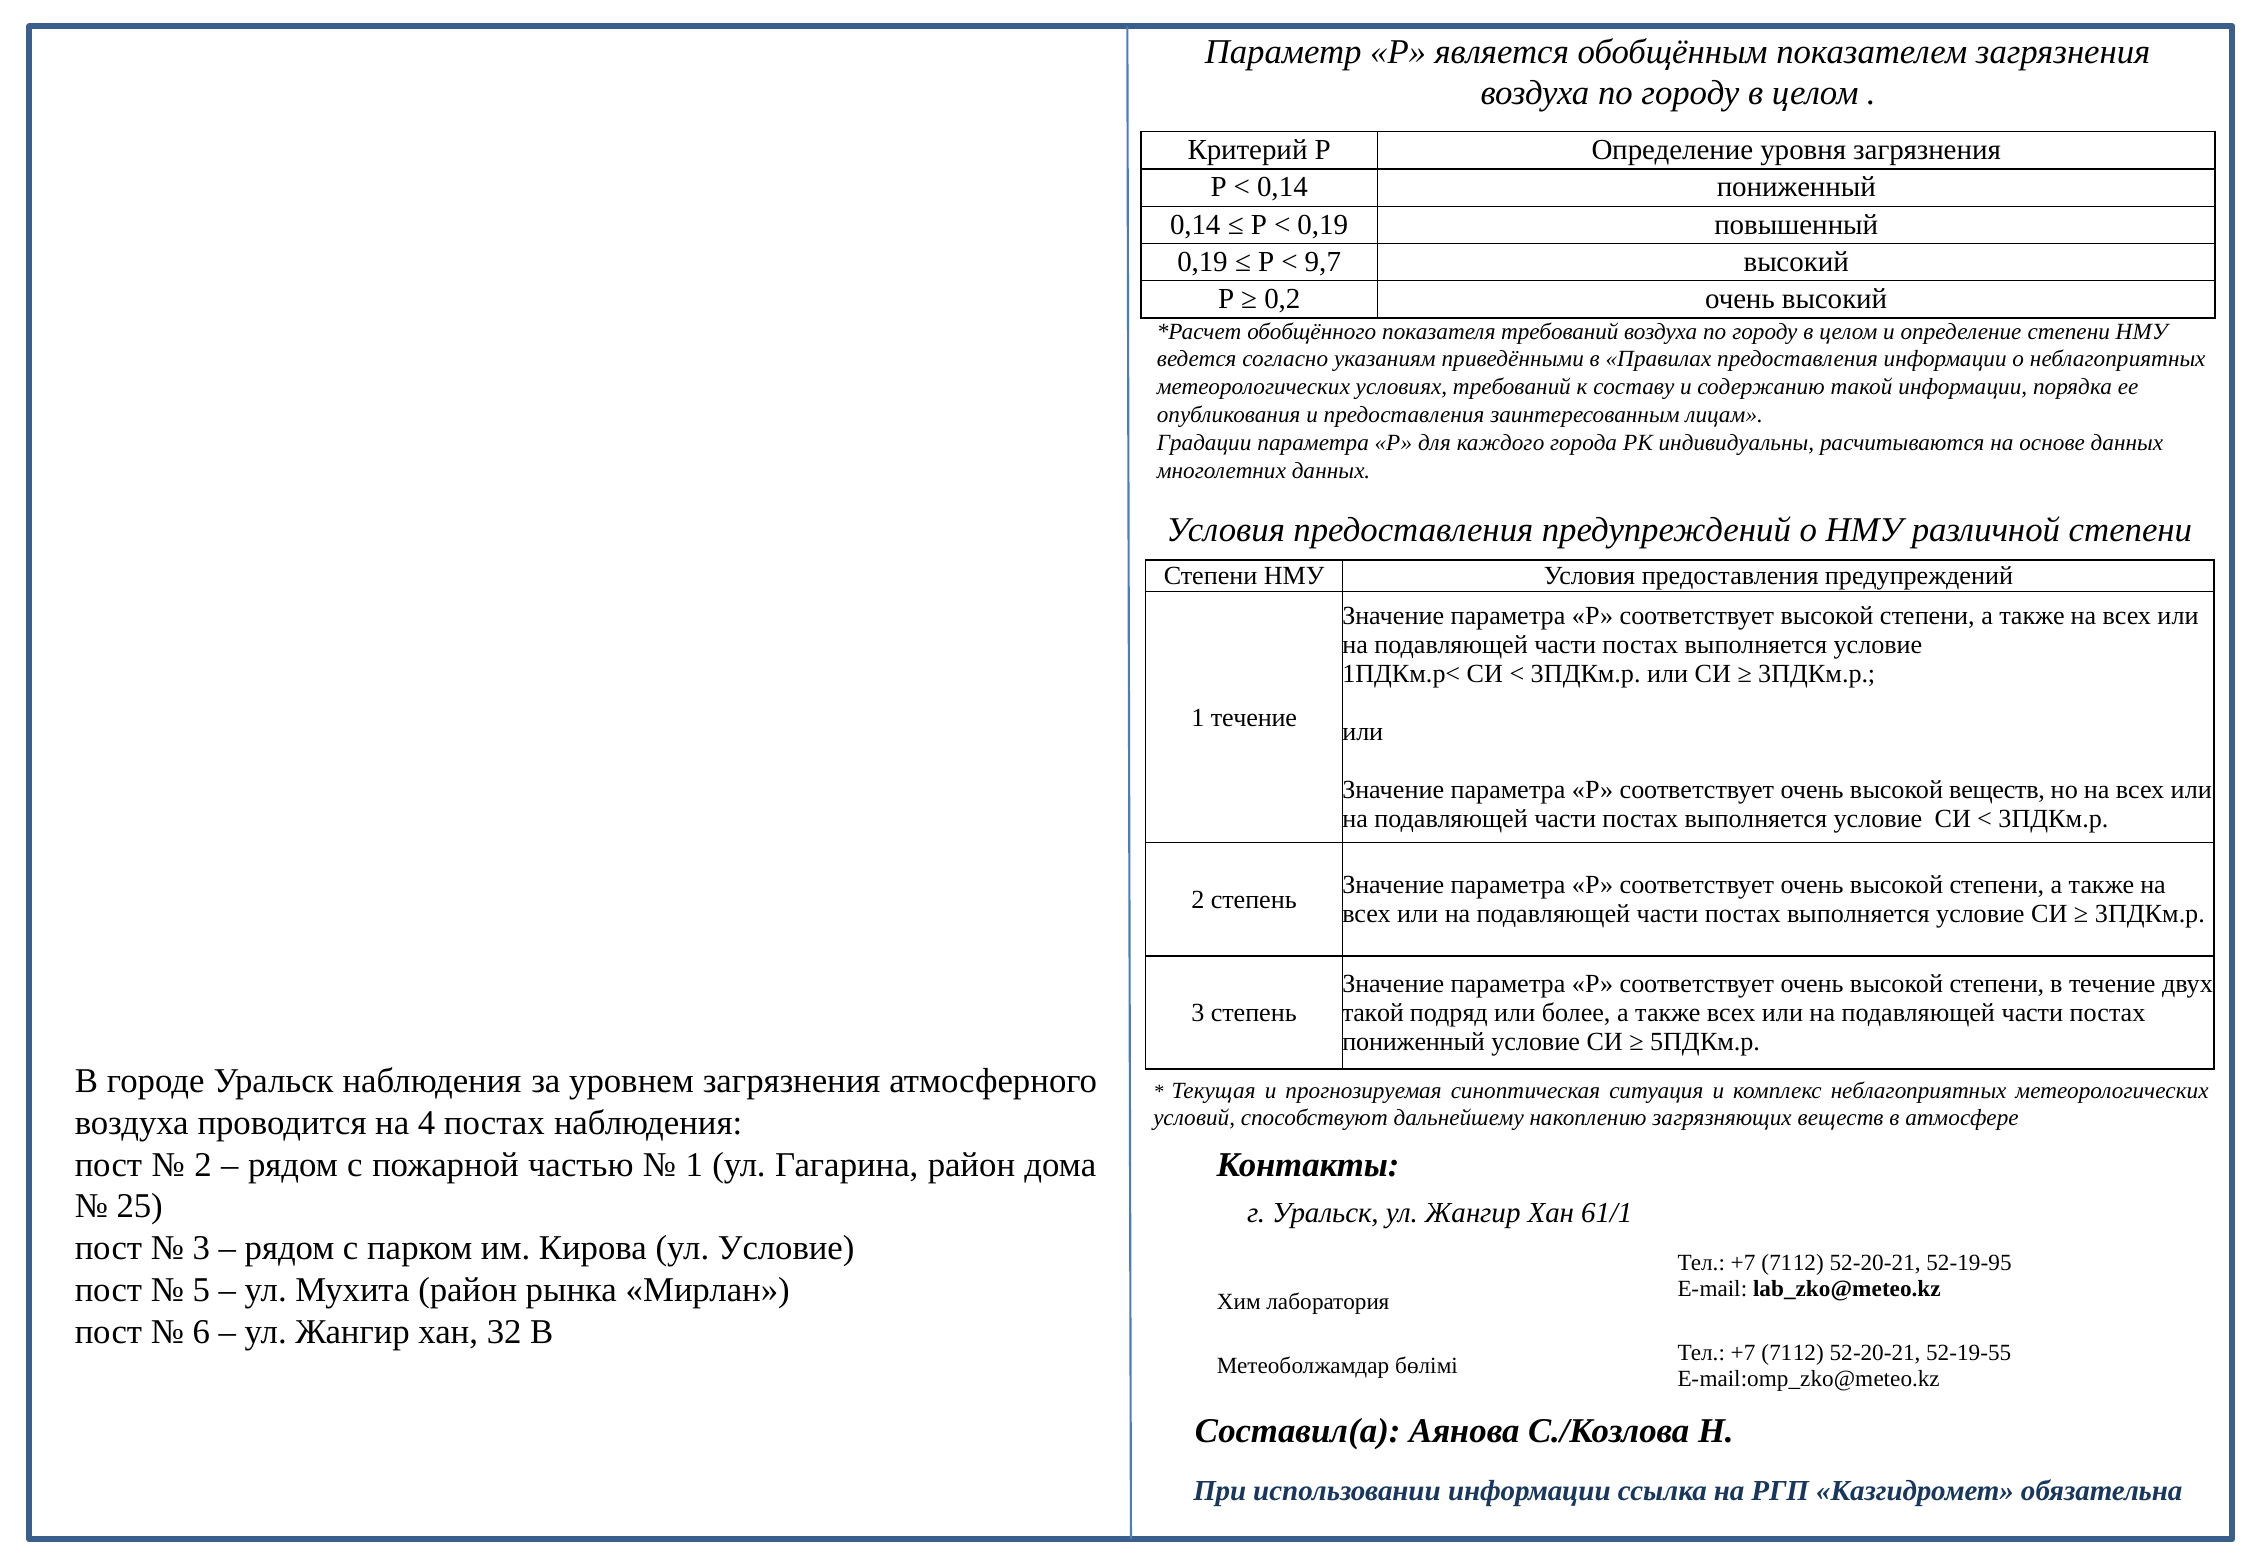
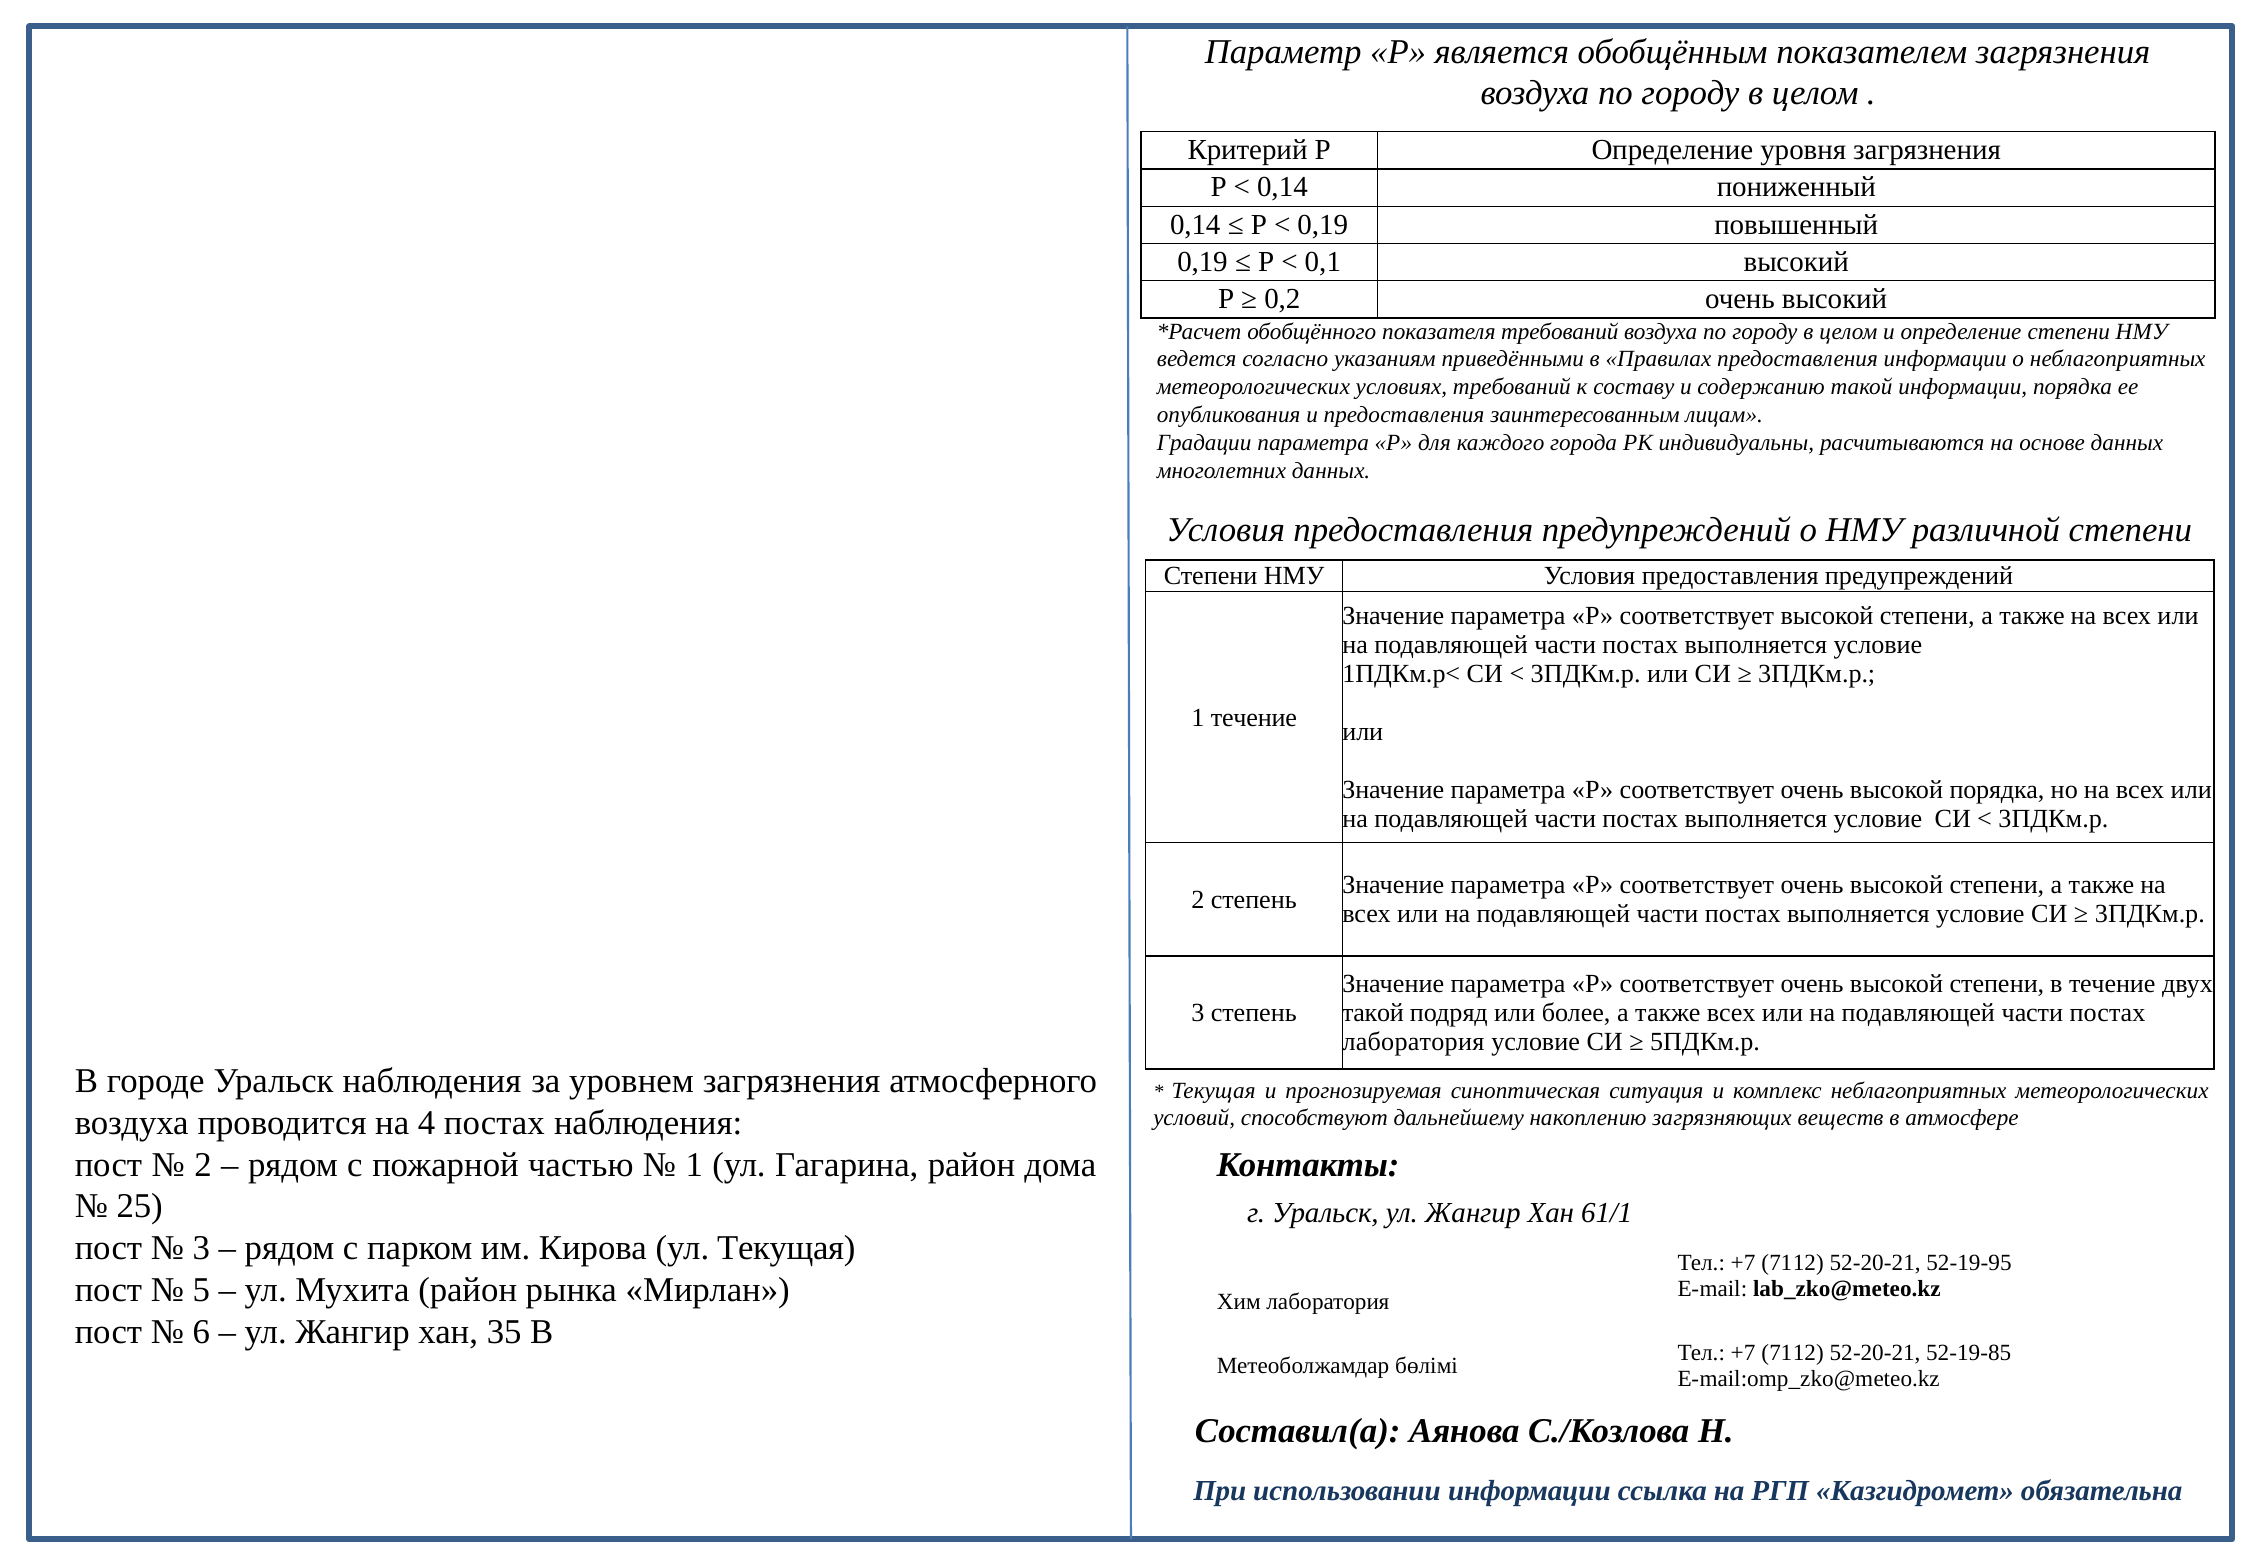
9,7: 9,7 -> 0,1 (1323, 262)
высокой веществ: веществ -> порядка (1997, 790)
пониженный: пониженный -> лаборатория (1413, 1042)
ул Условие: Условие -> Текущая (786, 1248)
32: 32 -> 35 (504, 1332)
52-19-55: 52-19-55 -> 52-19-85 (1969, 1353)
